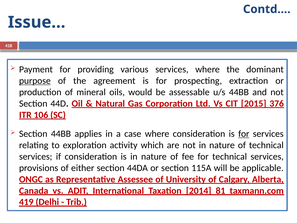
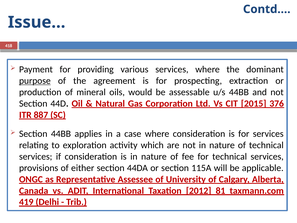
106: 106 -> 887 (41, 115)
for underline: present -> none (244, 134)
2014: 2014 -> 2012 (199, 190)
